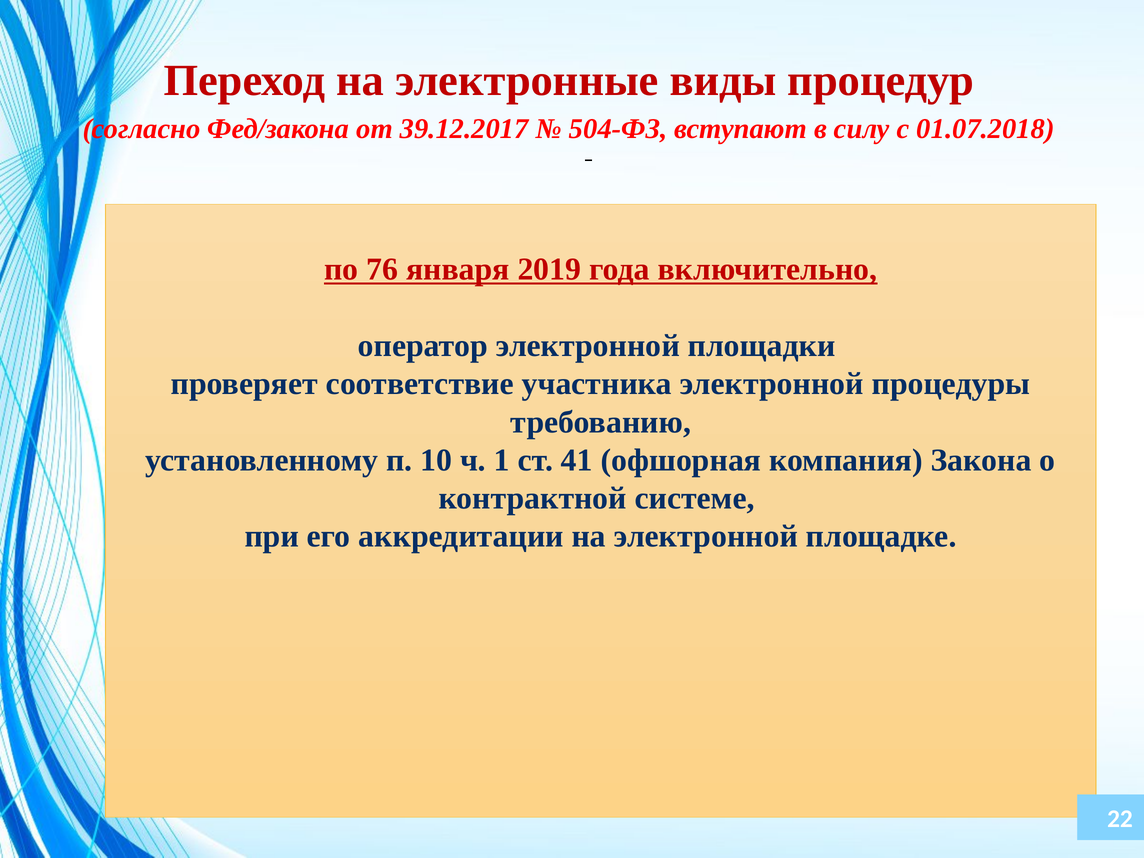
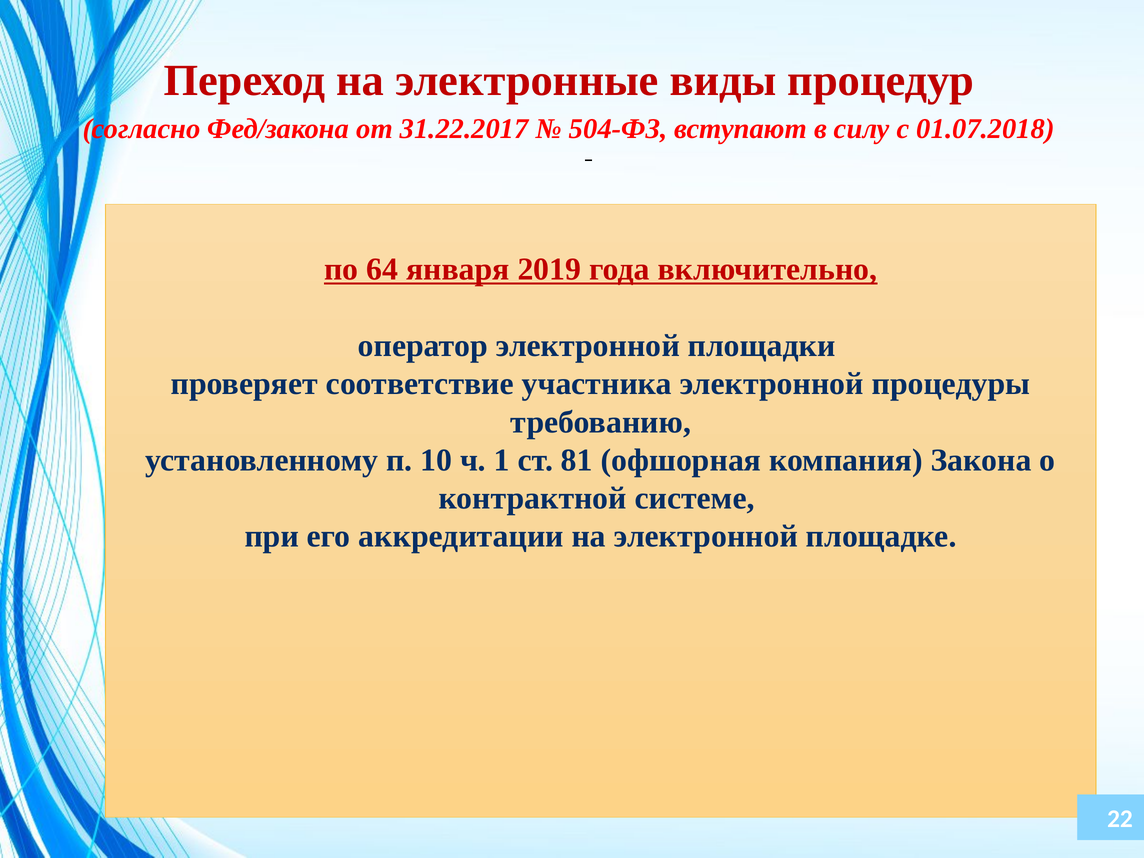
39.12.2017: 39.12.2017 -> 31.22.2017 (464, 129)
76: 76 -> 64 (382, 269)
41: 41 -> 81 (577, 460)
